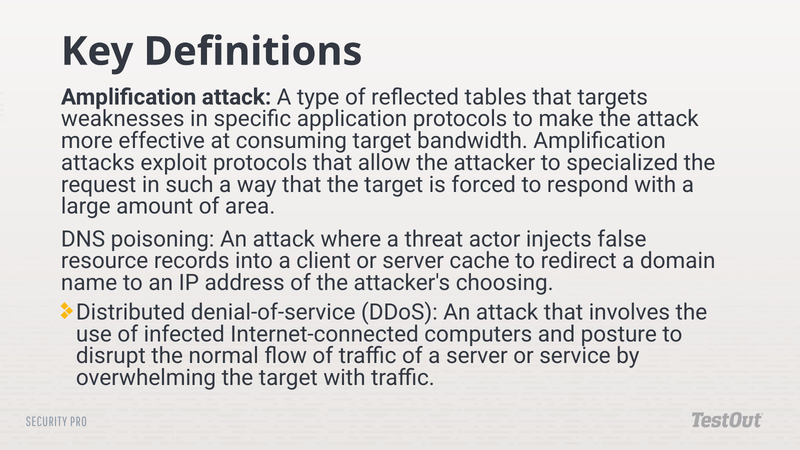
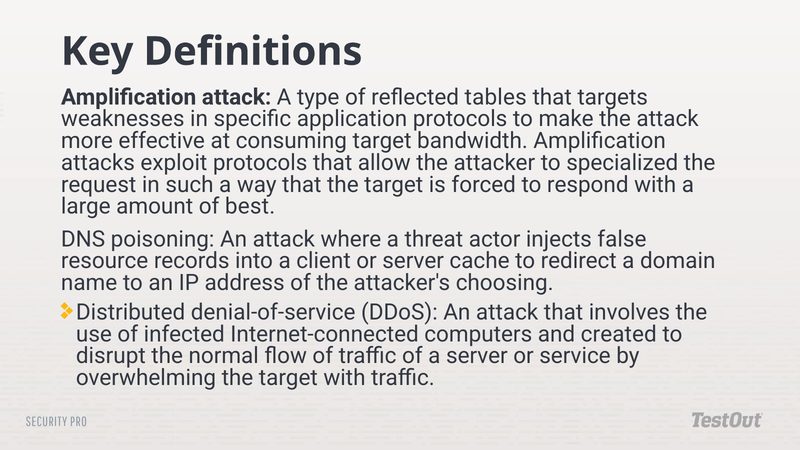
area: area -> best (250, 207)
posture: posture -> created (619, 334)
